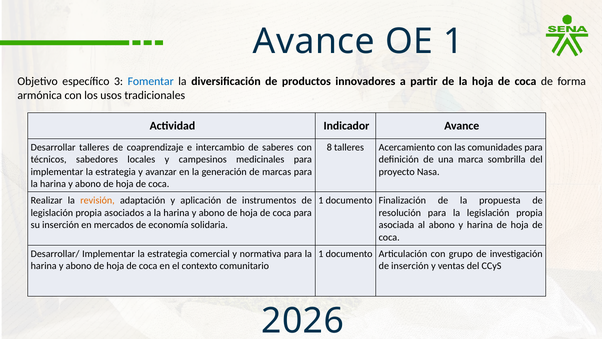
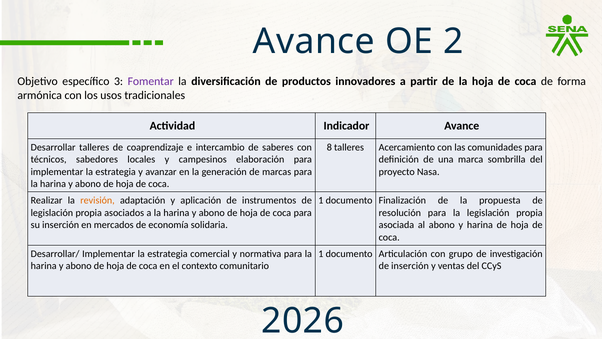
OE 1: 1 -> 2 (454, 42)
Fomentar colour: blue -> purple (151, 81)
medicinales: medicinales -> elaboración (260, 159)
